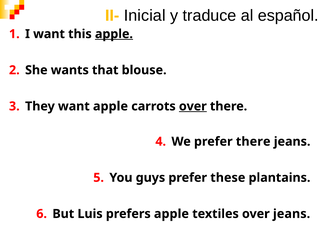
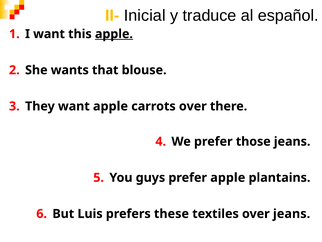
over underline: present -> none (193, 106)
prefer there: there -> those (253, 141)
prefer these: these -> apple (228, 177)
prefers apple: apple -> these (171, 213)
